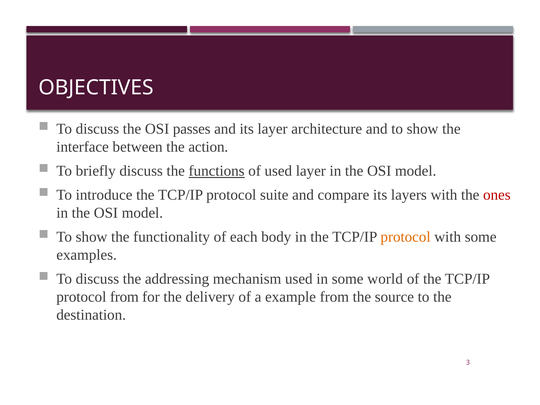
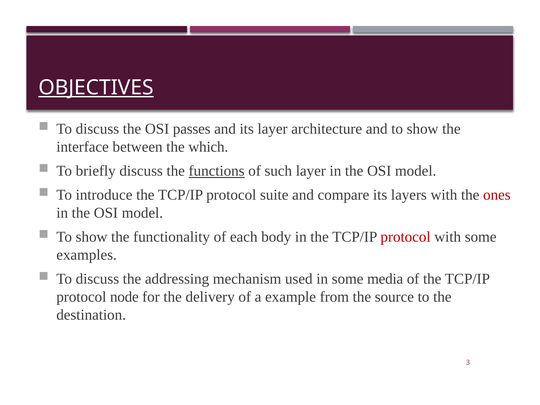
OBJECTIVES underline: none -> present (96, 88)
action: action -> which (208, 147)
of used: used -> such (278, 171)
protocol colour: orange -> red (406, 237)
world: world -> media (385, 279)
protocol from: from -> node (124, 297)
